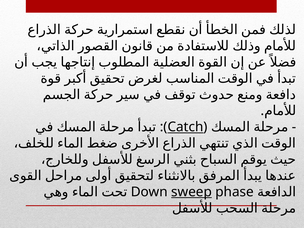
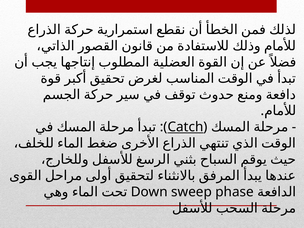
sweep underline: present -> none (191, 192)
